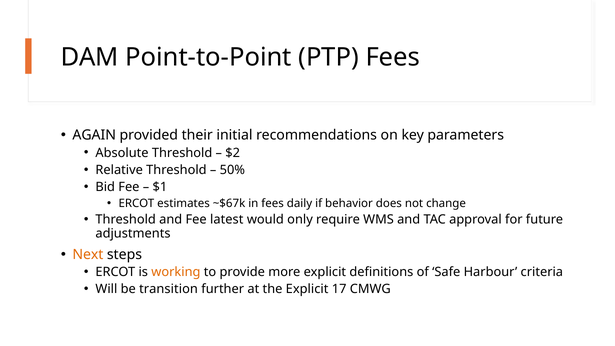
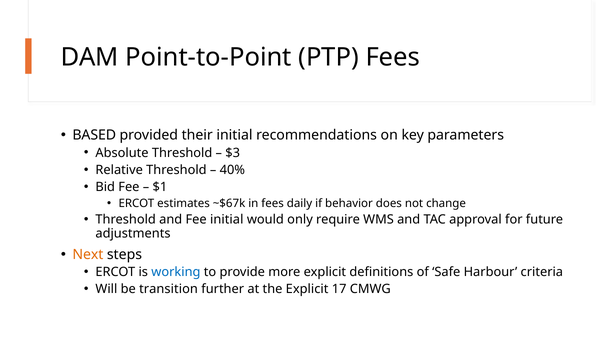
AGAIN: AGAIN -> BASED (94, 135)
$2: $2 -> $3 (233, 153)
50%: 50% -> 40% (232, 170)
Fee latest: latest -> initial (227, 220)
working colour: orange -> blue (176, 272)
